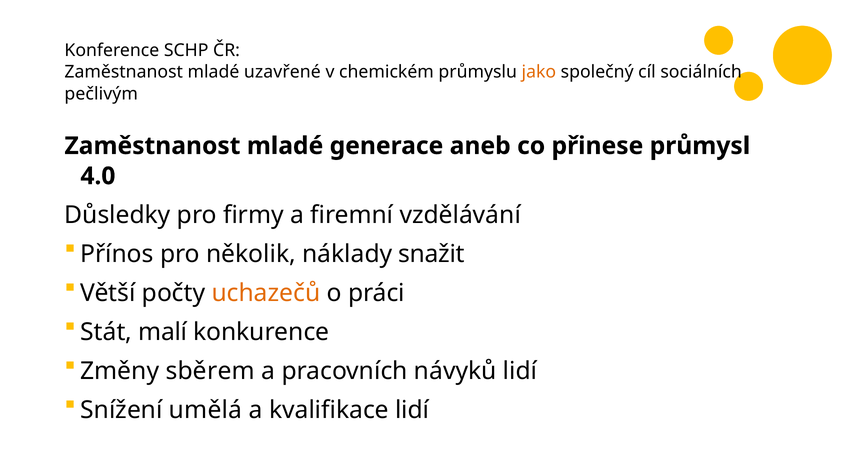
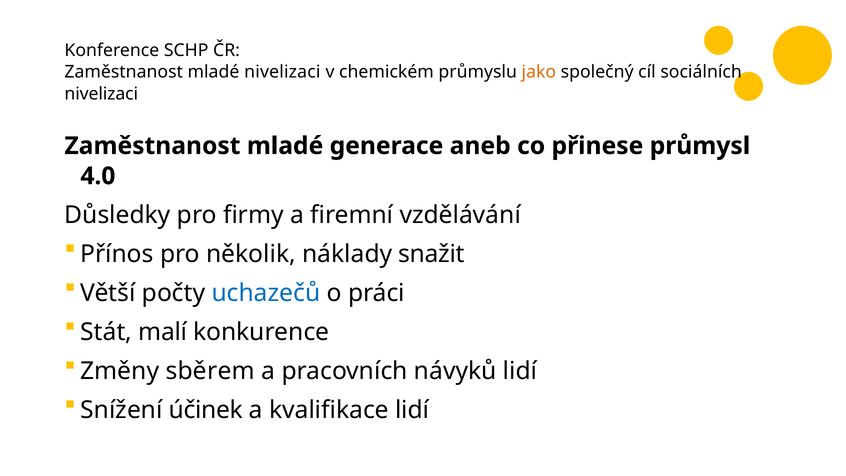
mladé uzavřené: uzavřené -> nivelizaci (282, 72)
pečlivým: pečlivým -> nivelizaci (101, 94)
uchazečů colour: orange -> blue (266, 293)
umělá: umělá -> účinek (206, 410)
